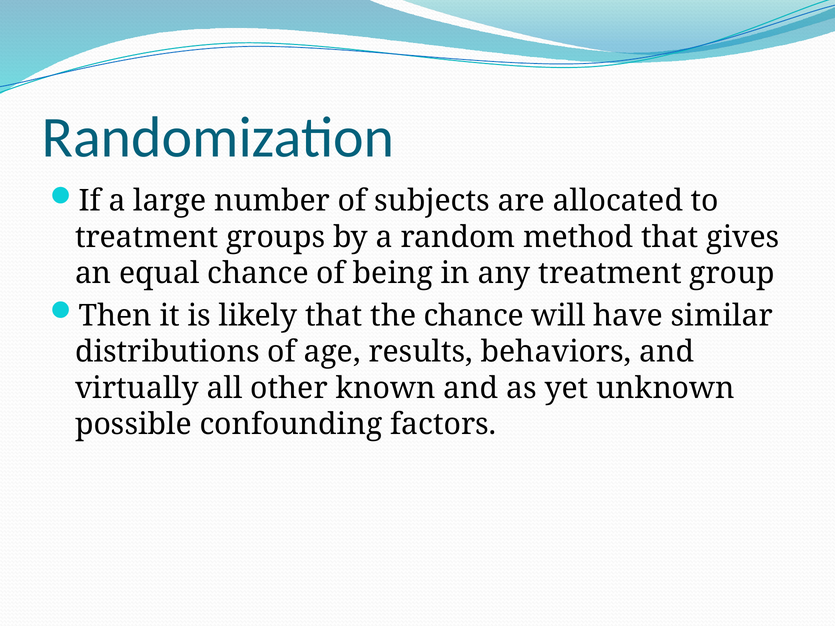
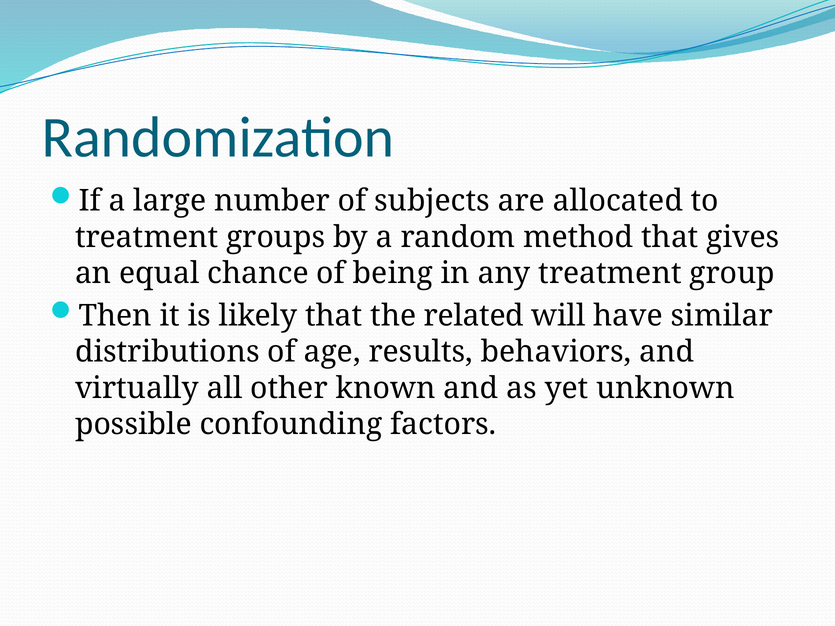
the chance: chance -> related (474, 316)
